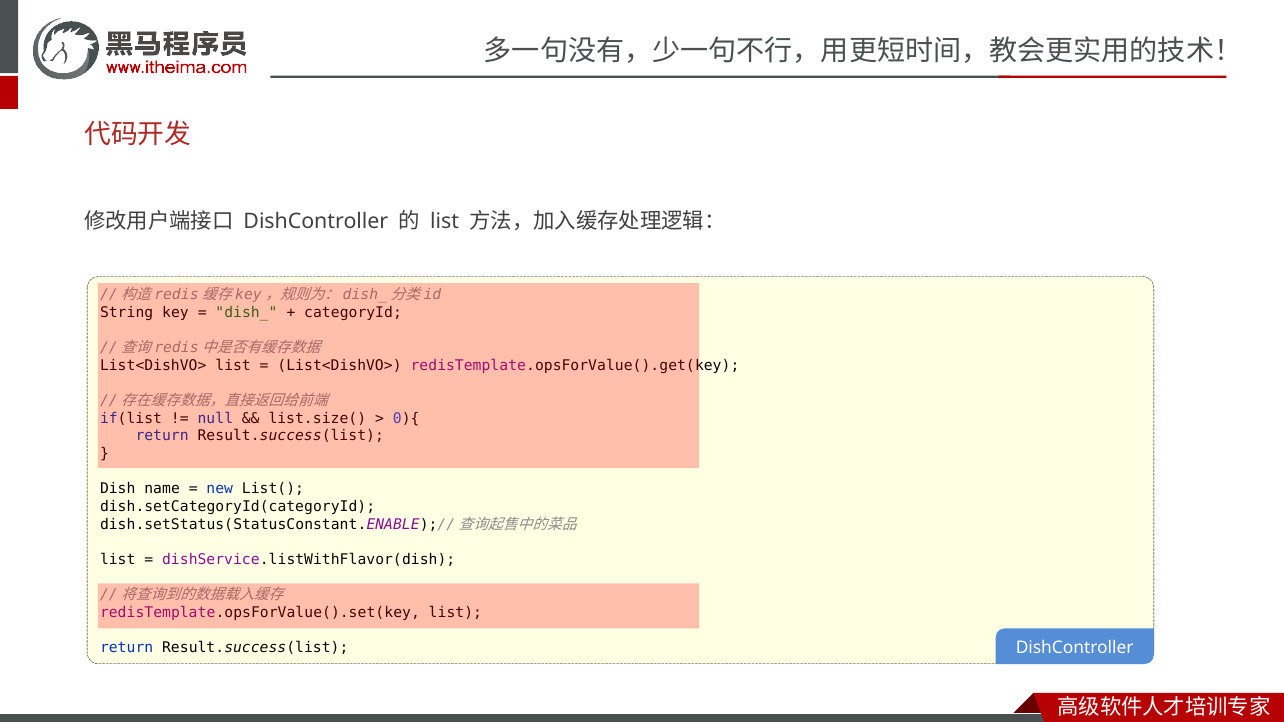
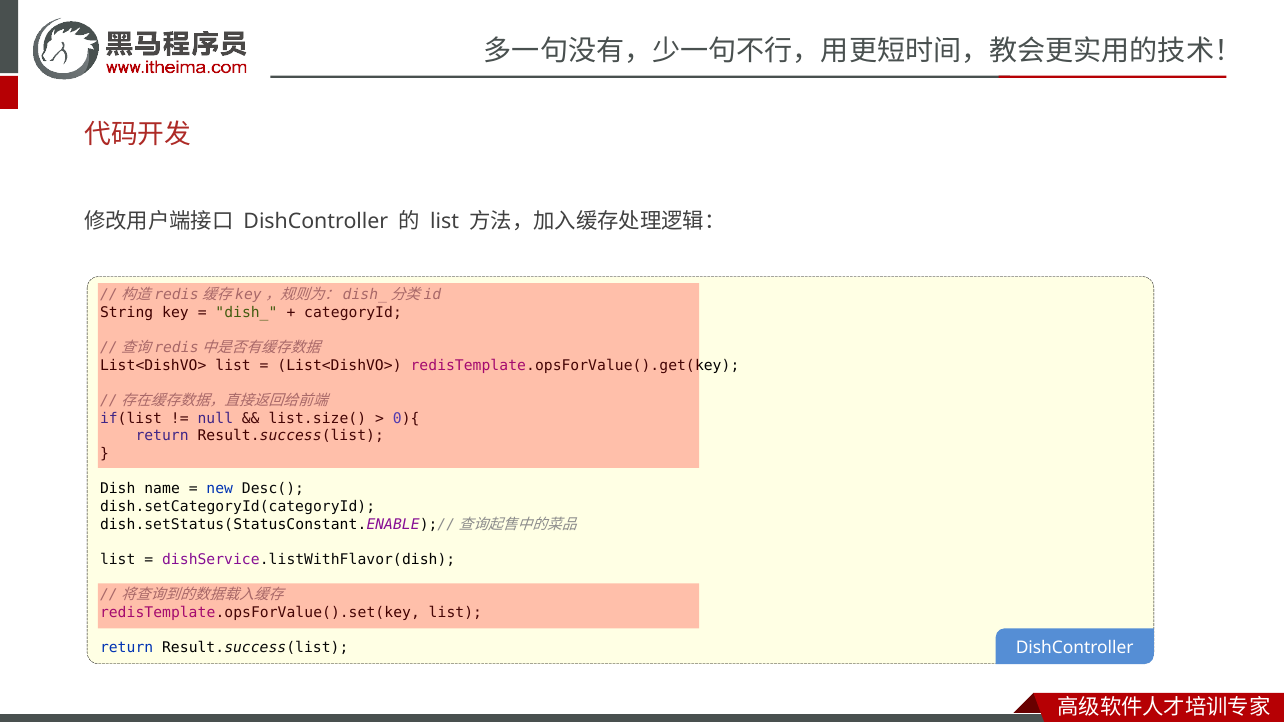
List(: List( -> Desc( (273, 489)
